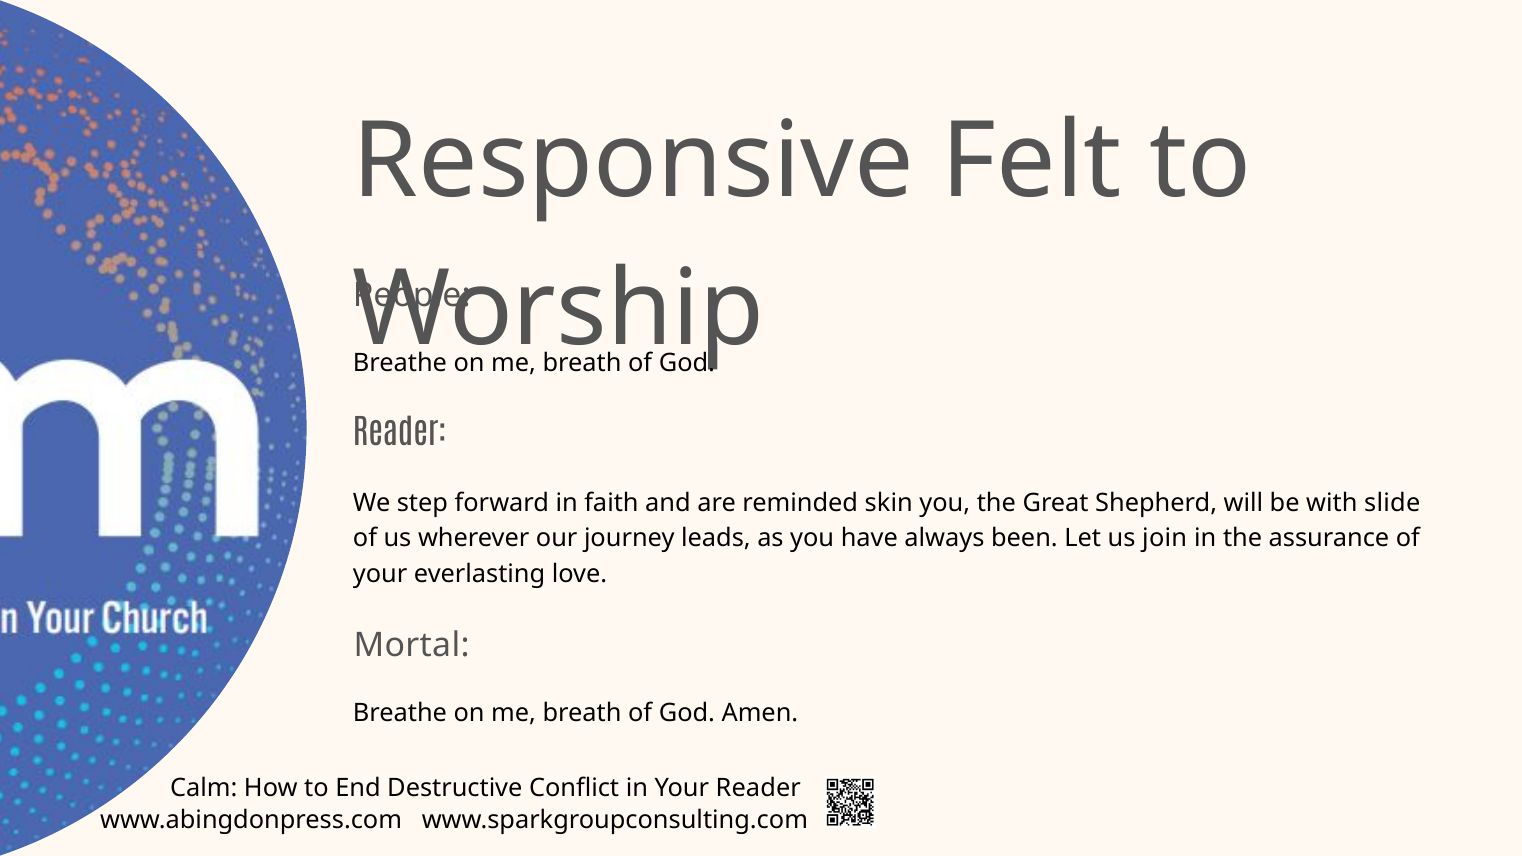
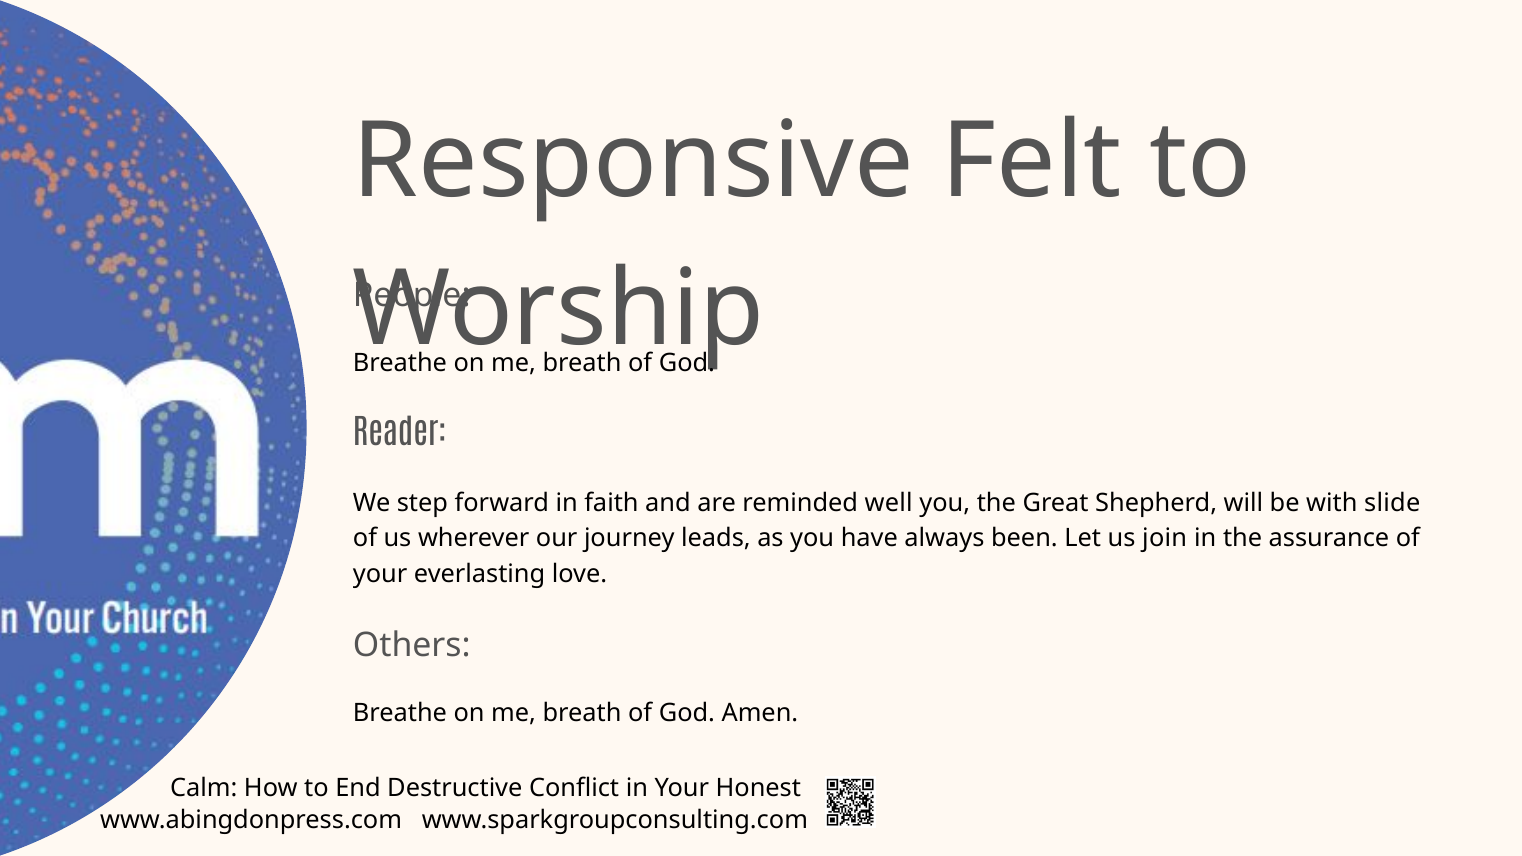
skin: skin -> well (889, 503)
Mortal: Mortal -> Others (412, 645)
Your Reader: Reader -> Honest (758, 789)
